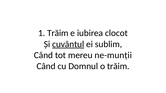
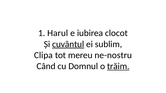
1 Trăim: Trăim -> Harul (58, 33)
Când: Când -> Clipa (43, 55)
ne-munții: ne-munții -> ne-nostru (113, 55)
trăim underline: none -> present (118, 66)
